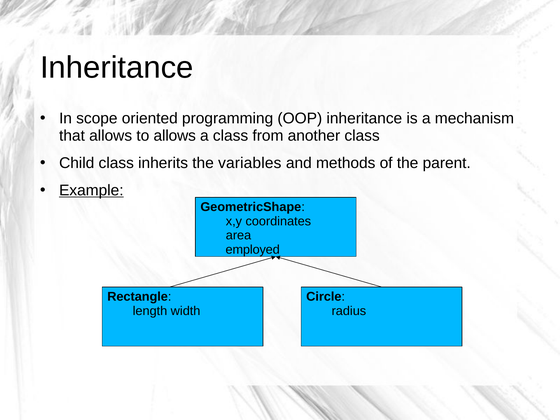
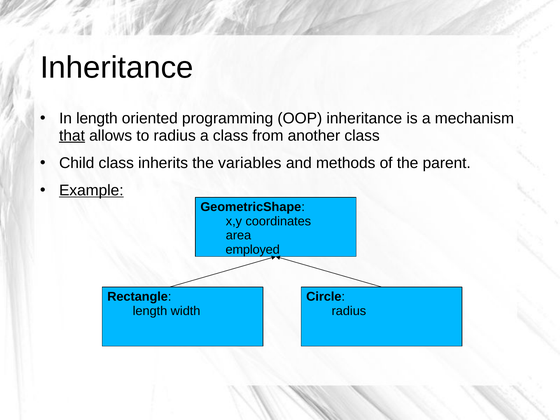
In scope: scope -> length (97, 118)
that underline: none -> present (72, 136)
to allows: allows -> radius (175, 136)
